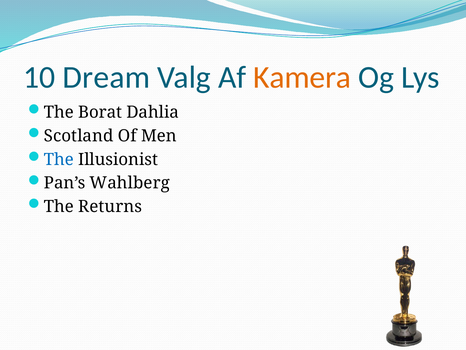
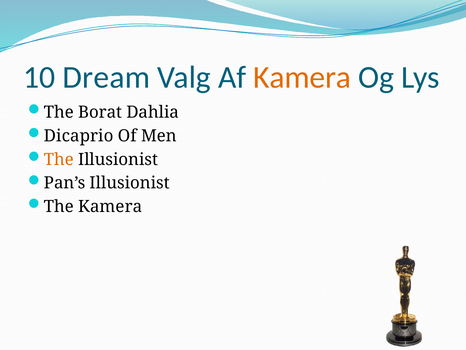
Scotland: Scotland -> Dicaprio (79, 136)
The colour: blue -> orange (59, 159)
Pan’s Wahlberg: Wahlberg -> Illusionist (130, 183)
The Returns: Returns -> Kamera (110, 206)
